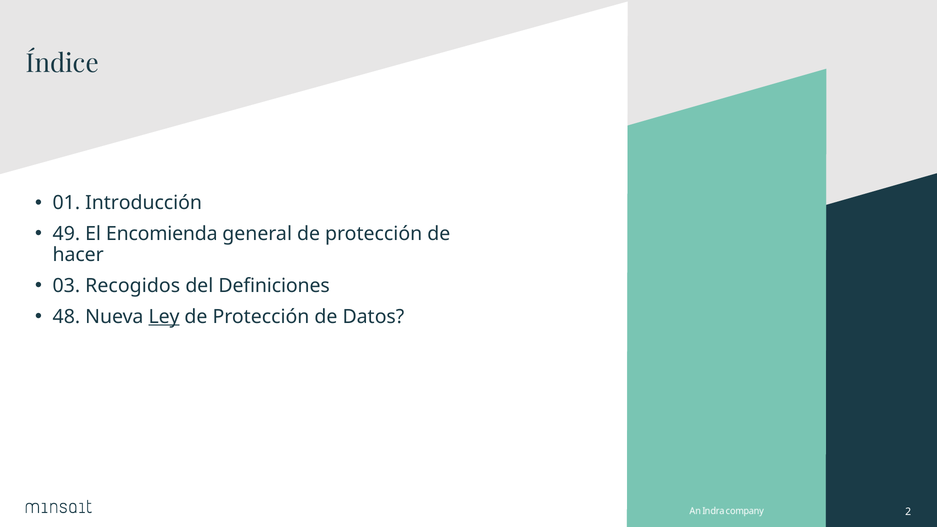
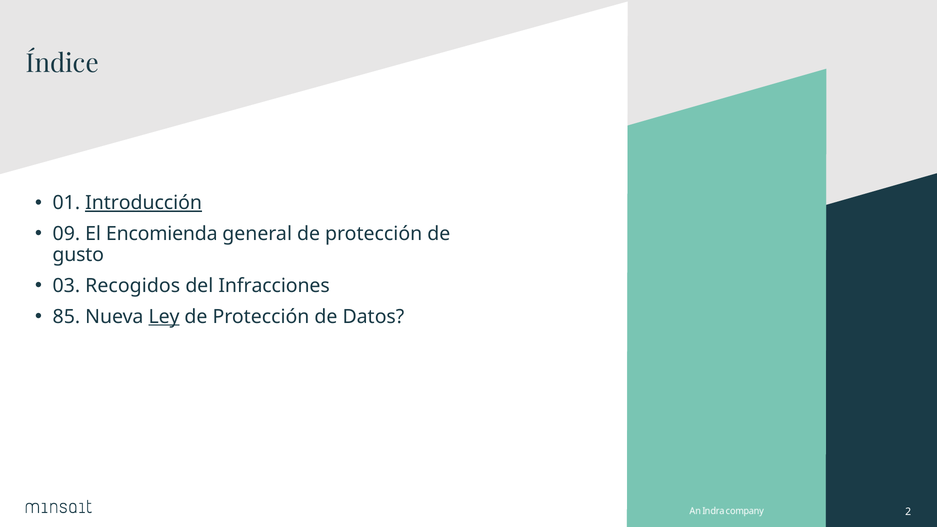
Introducción underline: none -> present (144, 203)
49: 49 -> 09 (66, 234)
hacer: hacer -> gusto (78, 255)
Definiciones: Definiciones -> Infracciones (274, 286)
48: 48 -> 85 (66, 317)
